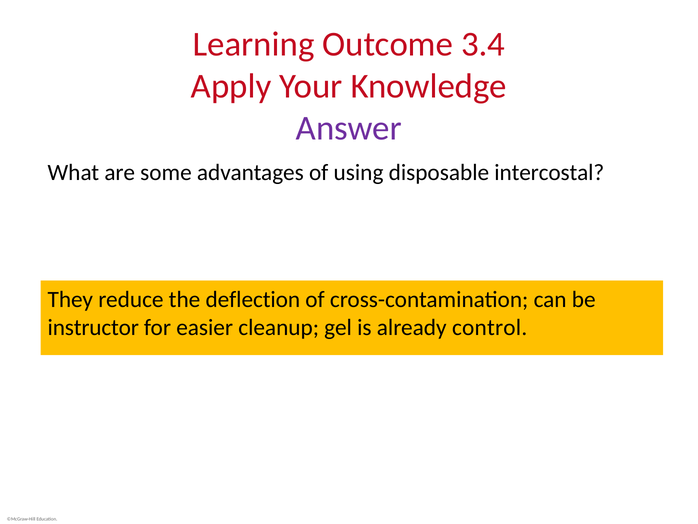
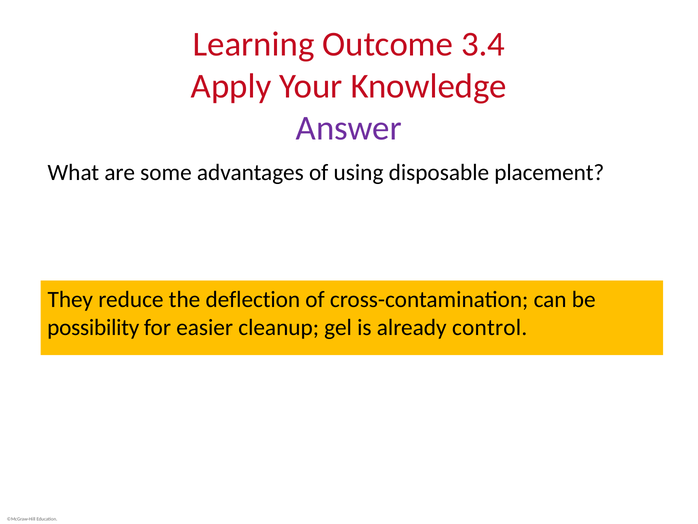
intercostal: intercostal -> placement (549, 173)
instructor: instructor -> possibility (93, 327)
